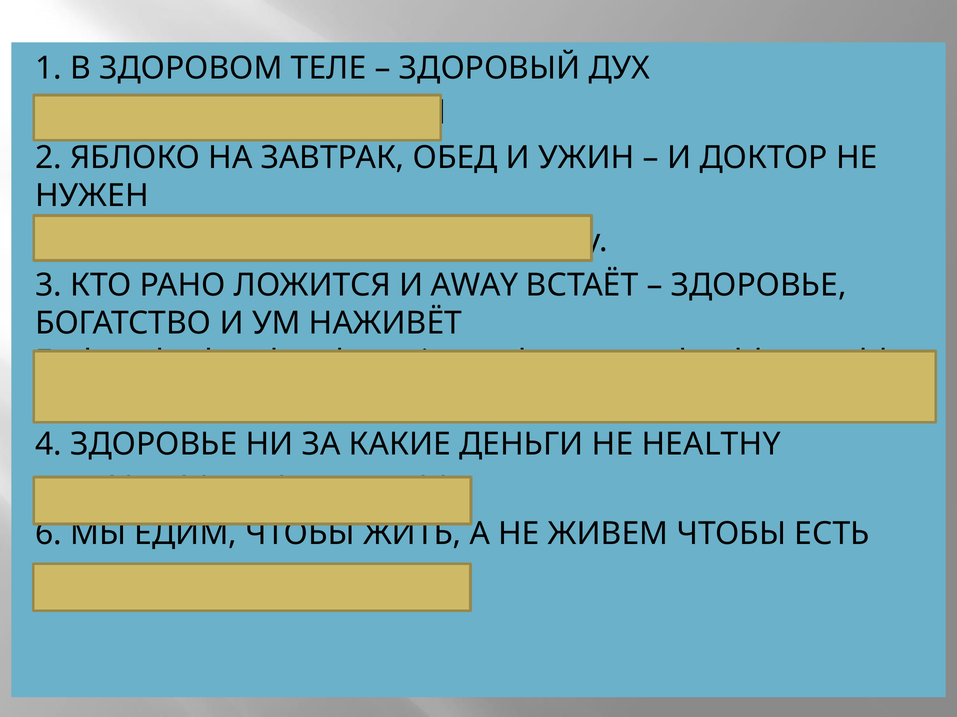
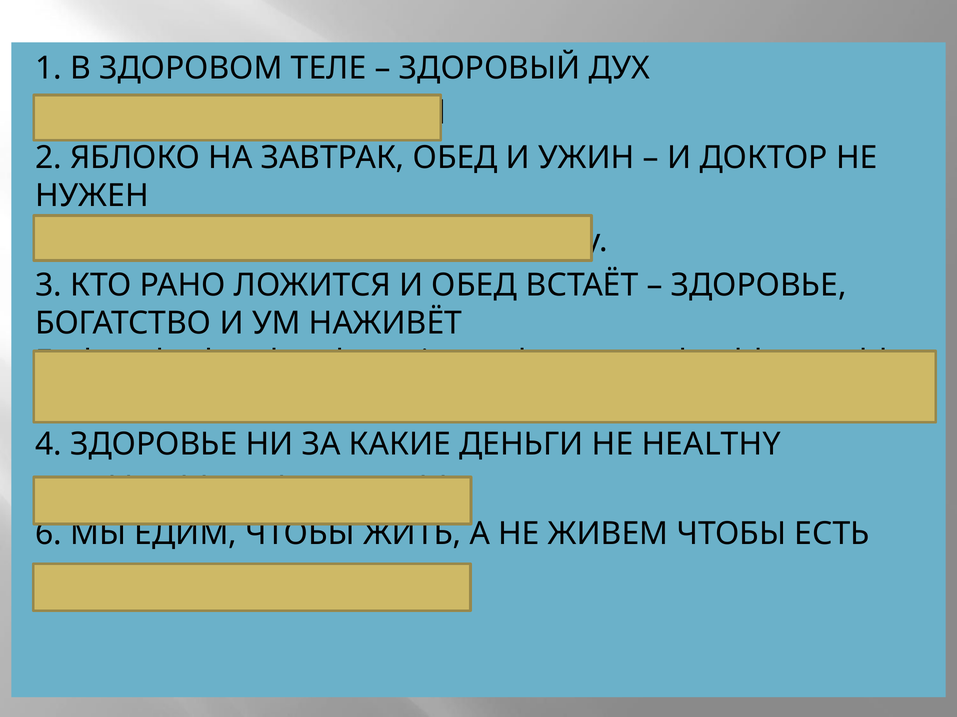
И AWAY: AWAY -> ОБЕД (474, 285)
